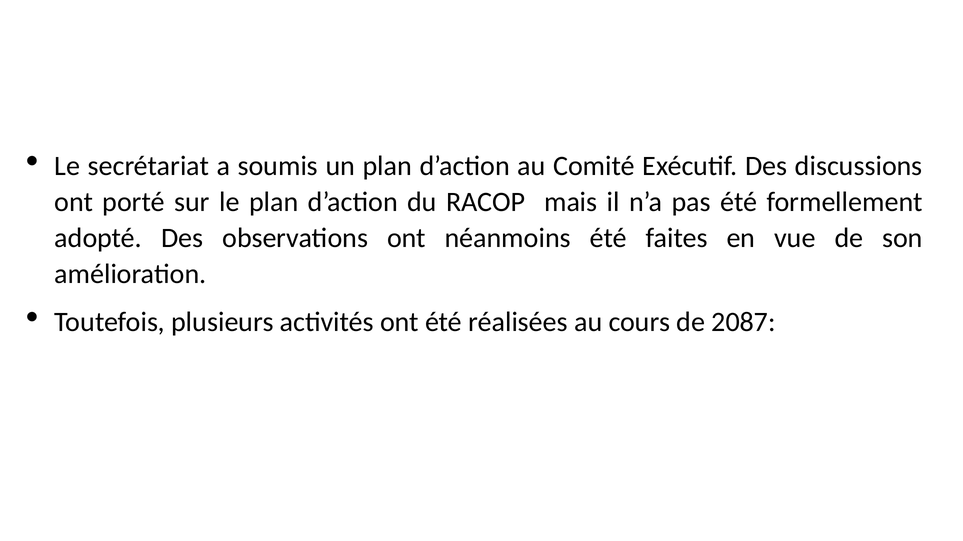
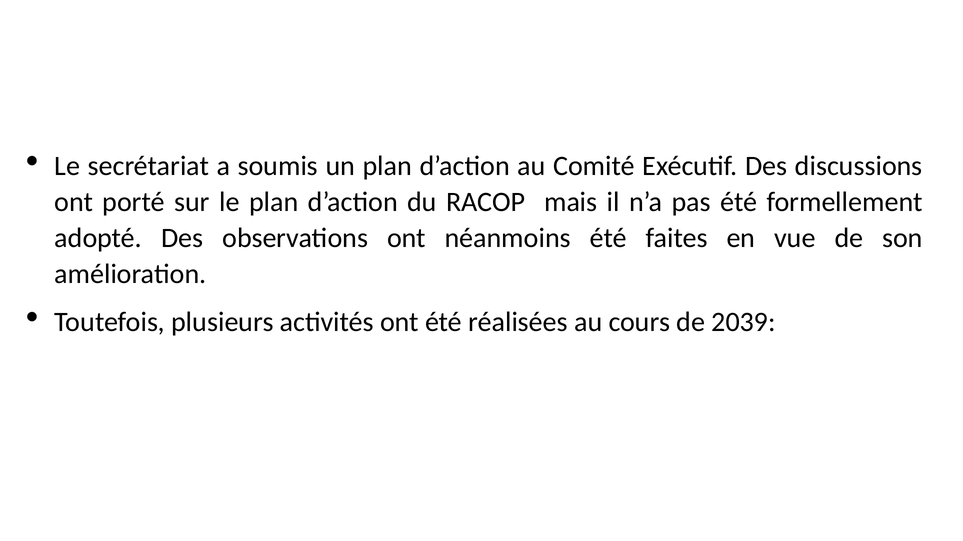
2087: 2087 -> 2039 (744, 323)
